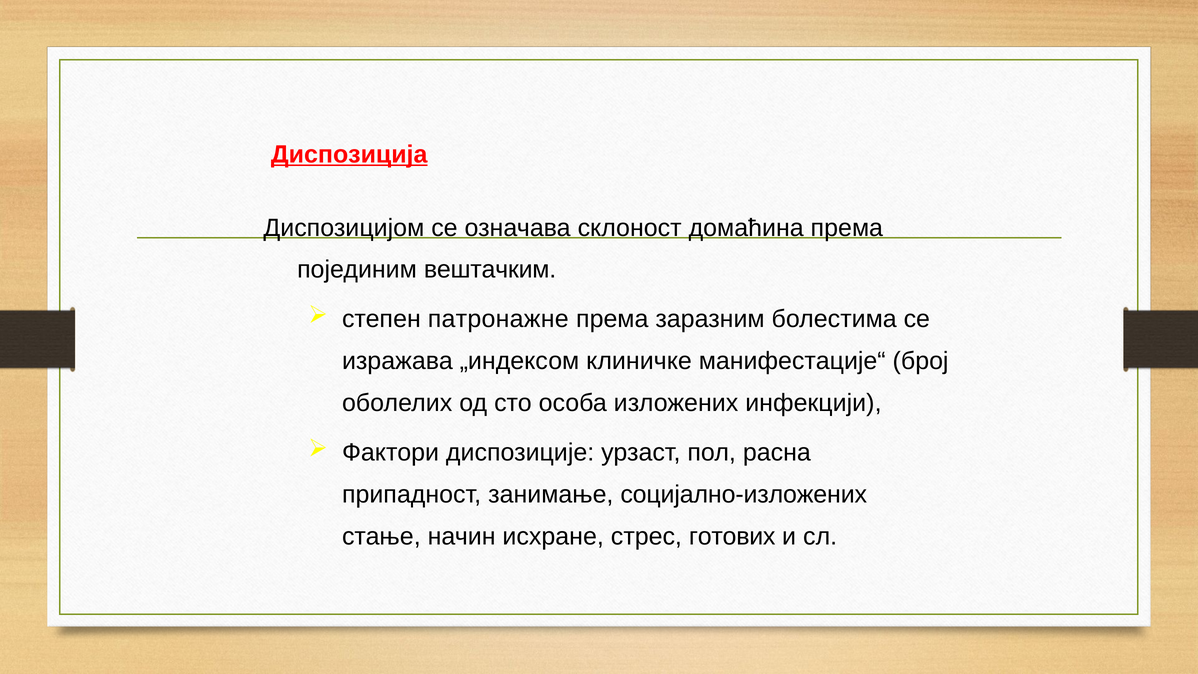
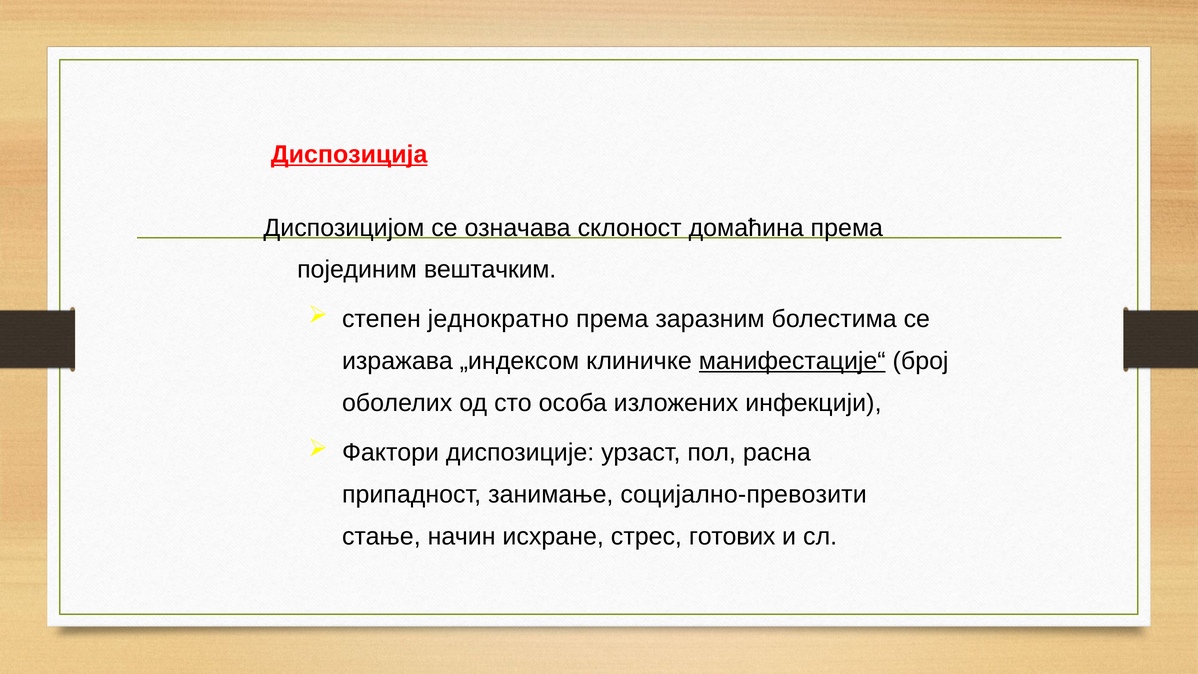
патронажне: патронажне -> једнократно (498, 319)
манифестације“ underline: none -> present (792, 361)
социјално-изложених: социјално-изложених -> социјално-превозити (744, 494)
